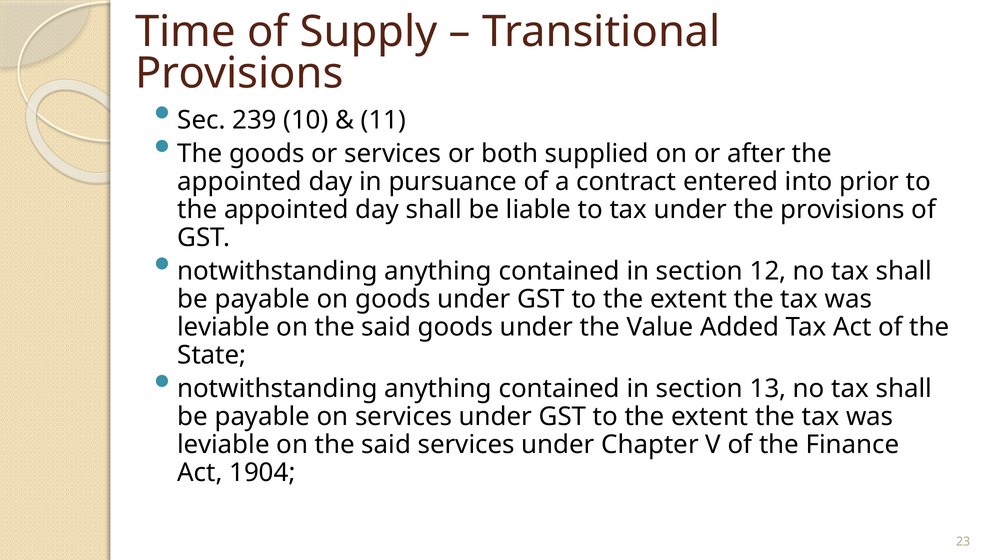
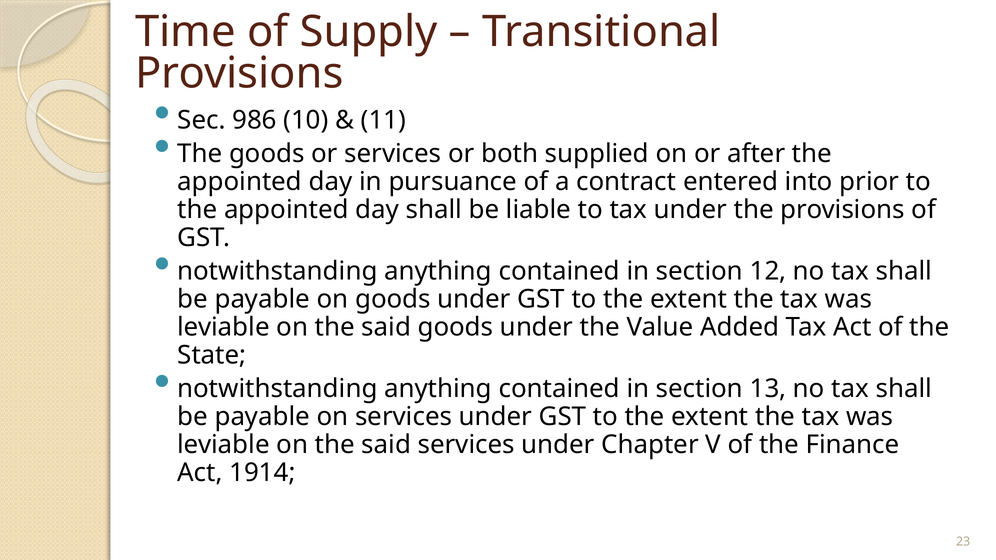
239: 239 -> 986 (255, 120)
1904: 1904 -> 1914 (262, 473)
